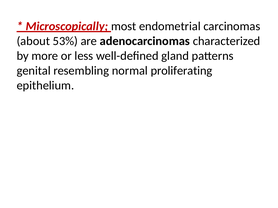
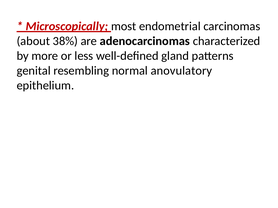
53%: 53% -> 38% (65, 41)
proliferating: proliferating -> anovulatory (181, 71)
